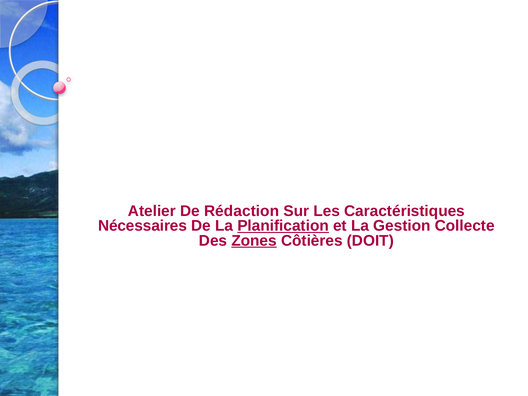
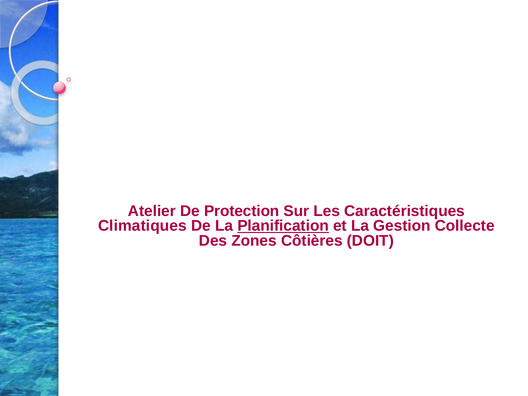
Rédaction: Rédaction -> Protection (242, 211)
Nécessaires: Nécessaires -> Climatiques (142, 226)
Zones underline: present -> none (254, 241)
